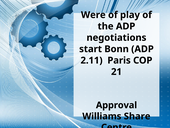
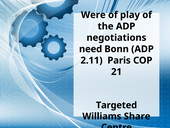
start: start -> need (91, 49)
Approval: Approval -> Targeted (116, 105)
